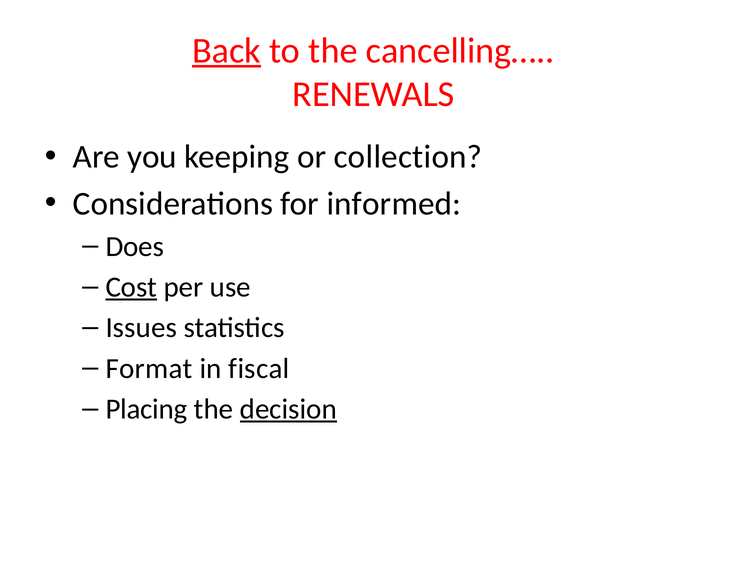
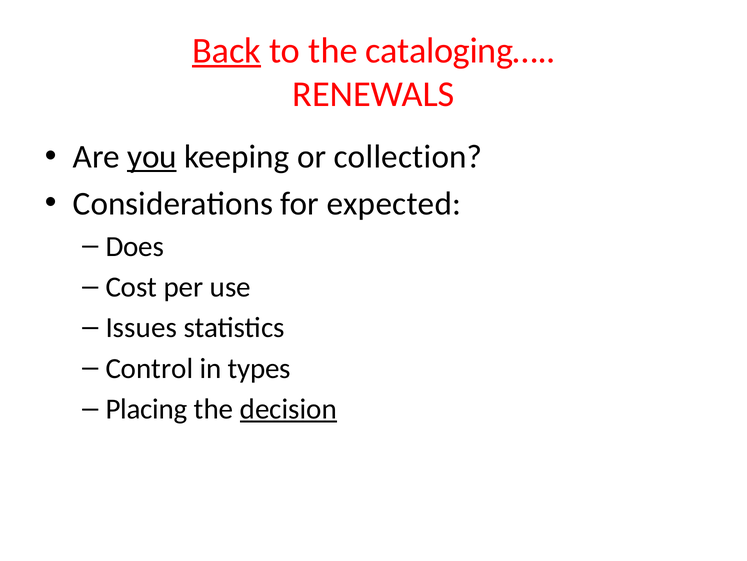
cancelling…: cancelling… -> cataloging… (460, 50)
you underline: none -> present (152, 157)
informed: informed -> expected (394, 203)
Cost underline: present -> none (131, 287)
Format: Format -> Control (149, 368)
fiscal: fiscal -> types (259, 368)
